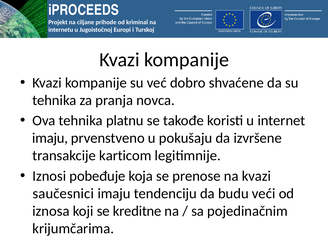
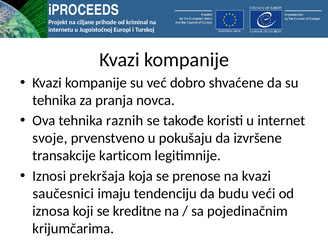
platnu: platnu -> raznih (125, 121)
imaju: imaju -> svoje (50, 138)
pobeđuje: pobeđuje -> prekršaja (97, 176)
